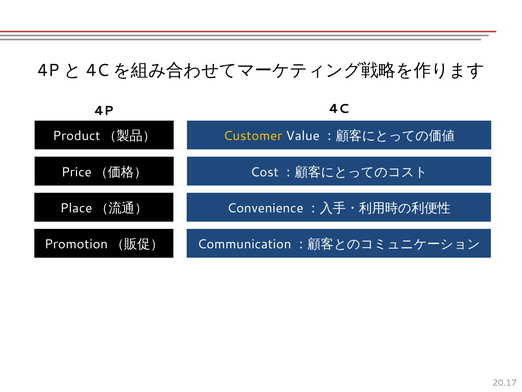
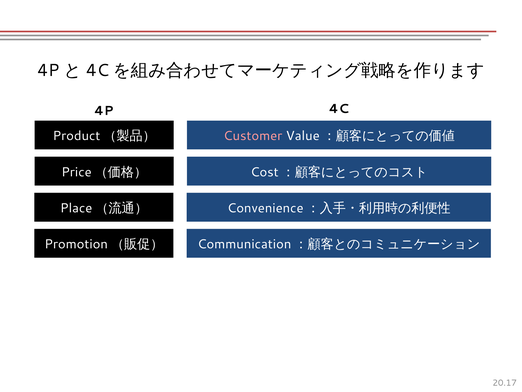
Customer colour: yellow -> pink (253, 136)
